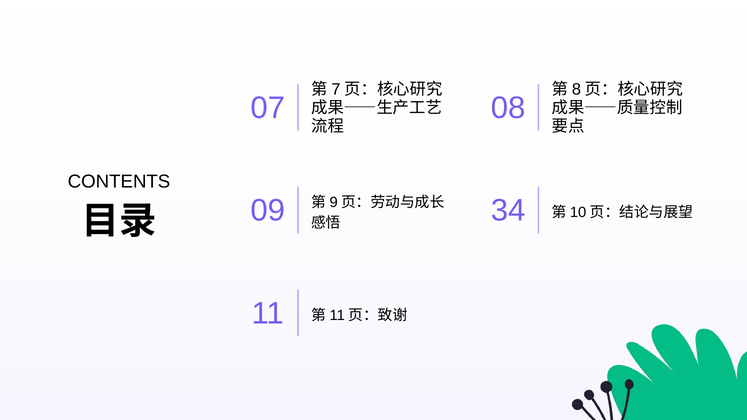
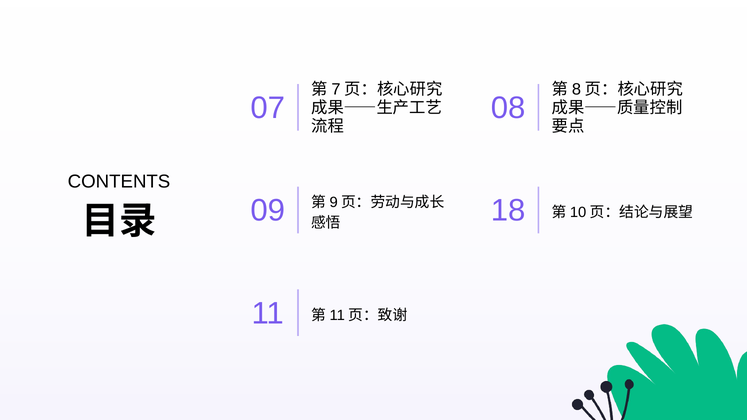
34: 34 -> 18 (508, 211)
